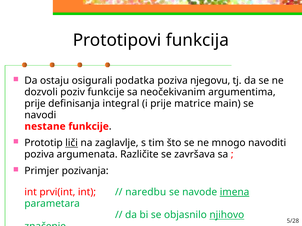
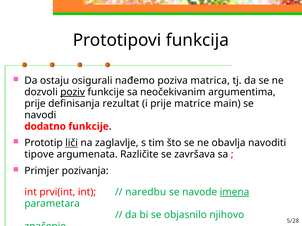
podatka: podatka -> nađemo (135, 81)
njegovu: njegovu -> matrica (210, 81)
poziv underline: none -> present (73, 92)
integral: integral -> rezultat (121, 104)
nestane: nestane -> dodatno (45, 127)
mnogo: mnogo -> obavlja (229, 143)
poziva: poziva -> tipove (39, 155)
njihovo underline: present -> none (227, 215)
